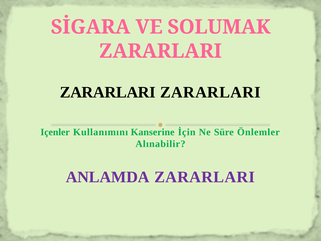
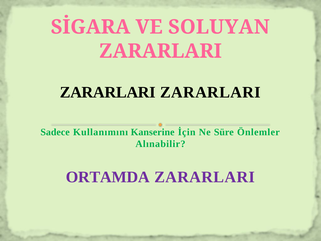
SOLUMAK: SOLUMAK -> SOLUYAN (219, 27)
Içenler: Içenler -> Sadece (55, 132)
ANLAMDA: ANLAMDA -> ORTAMDA (108, 177)
